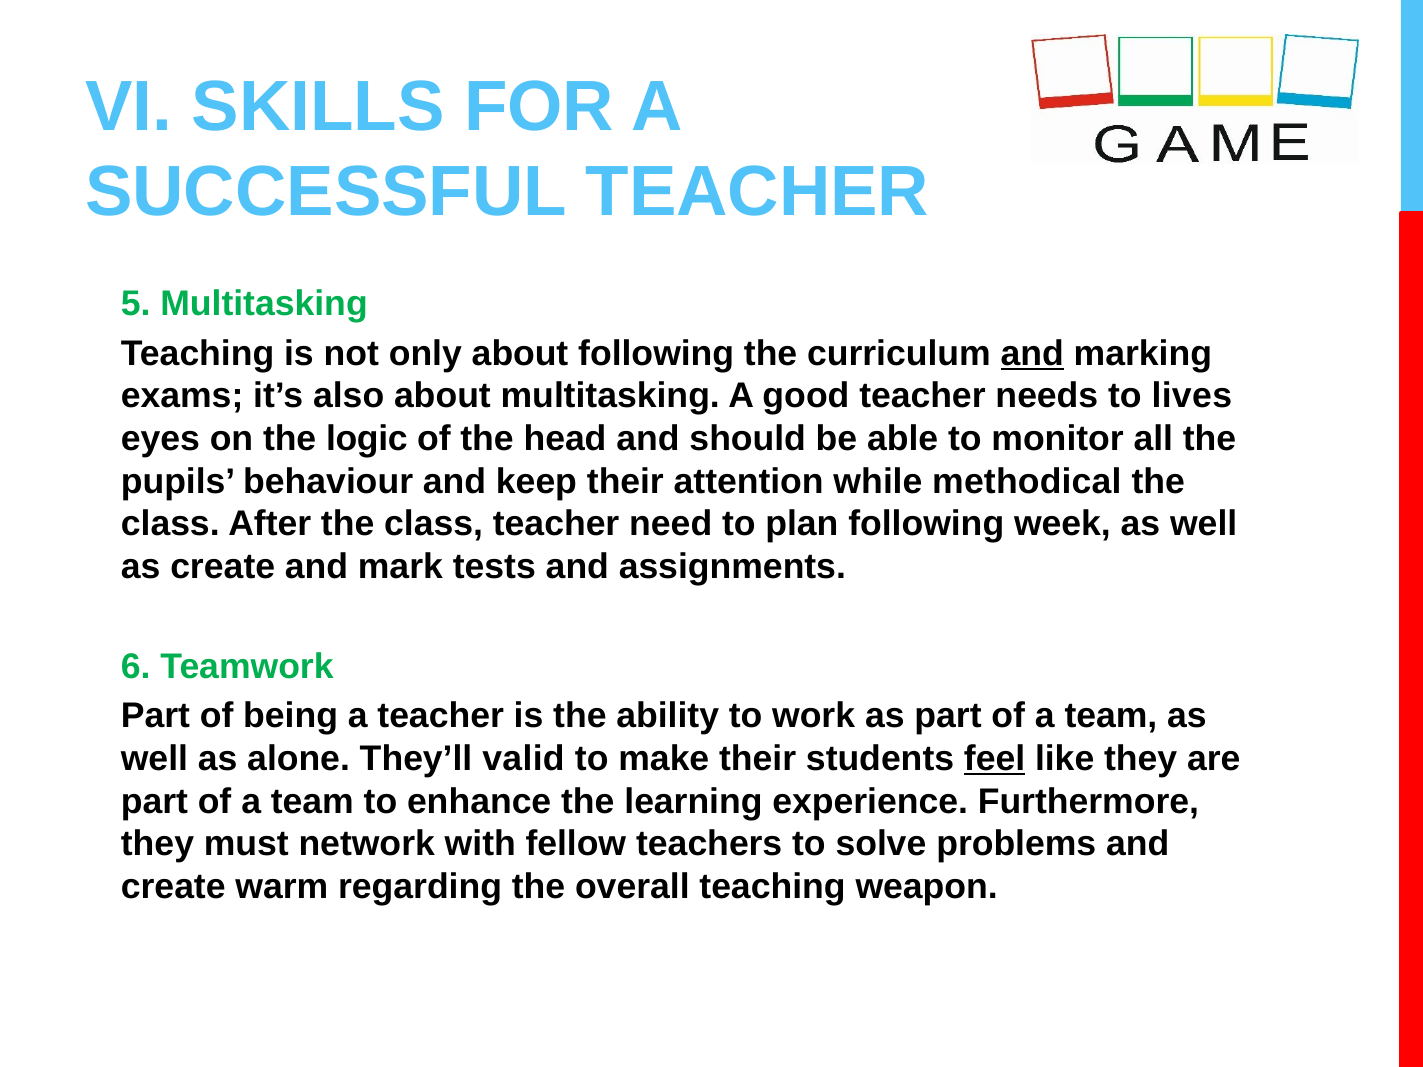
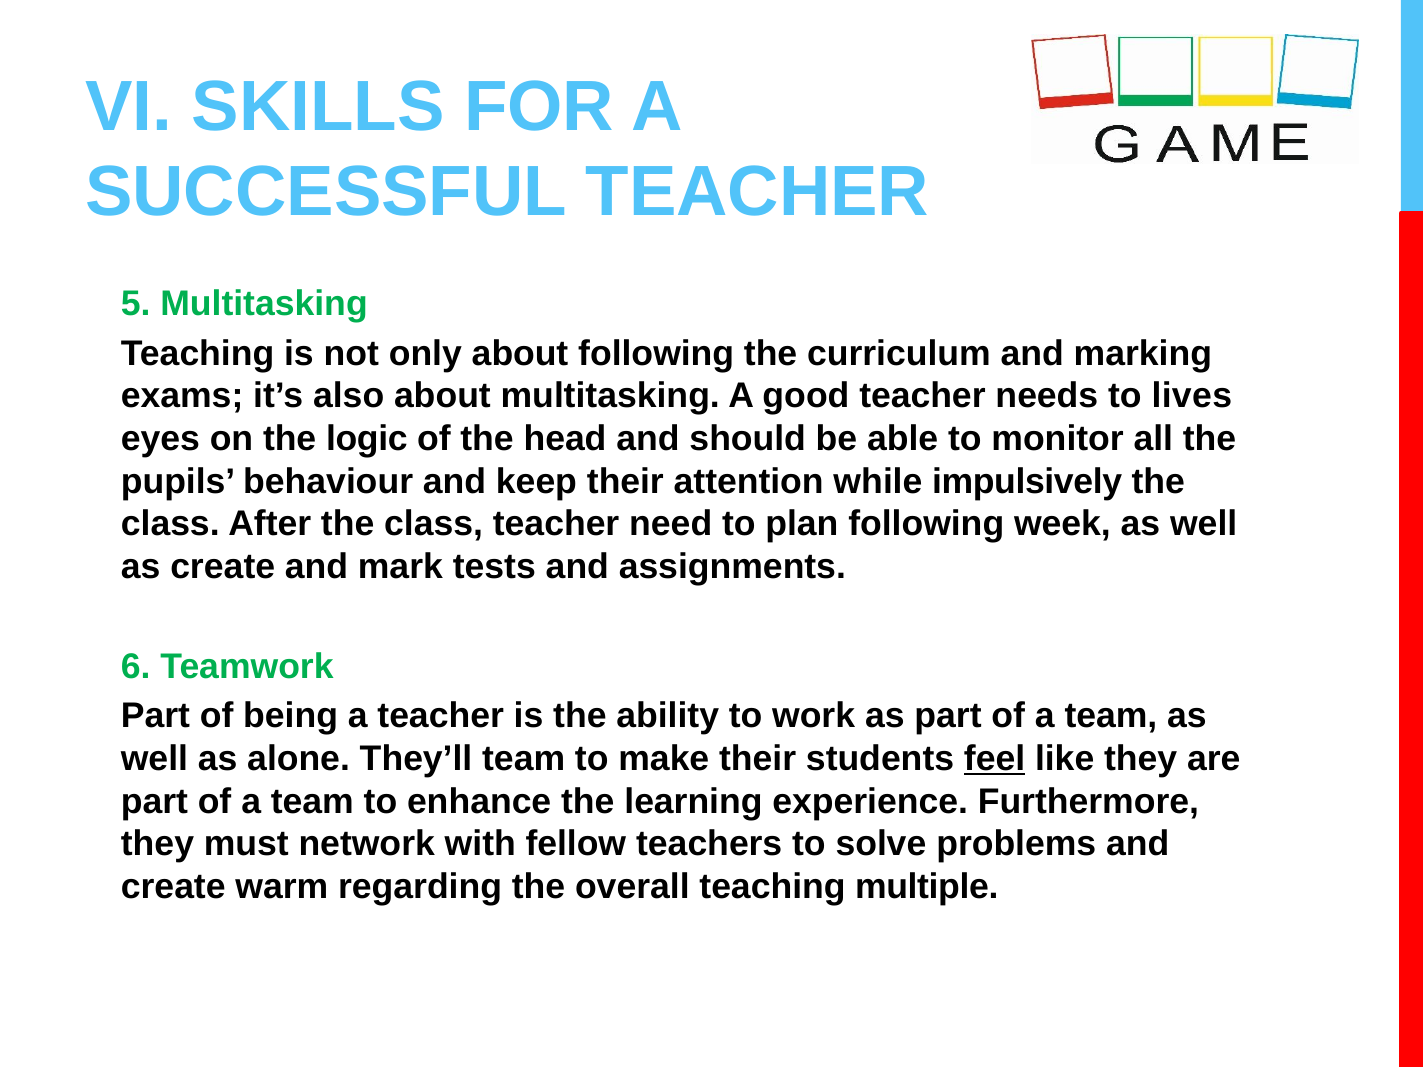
and underline: present -> none (1032, 353)
methodical: methodical -> impulsively (1027, 482)
They’ll valid: valid -> team (524, 759)
weapon: weapon -> multiple (927, 887)
